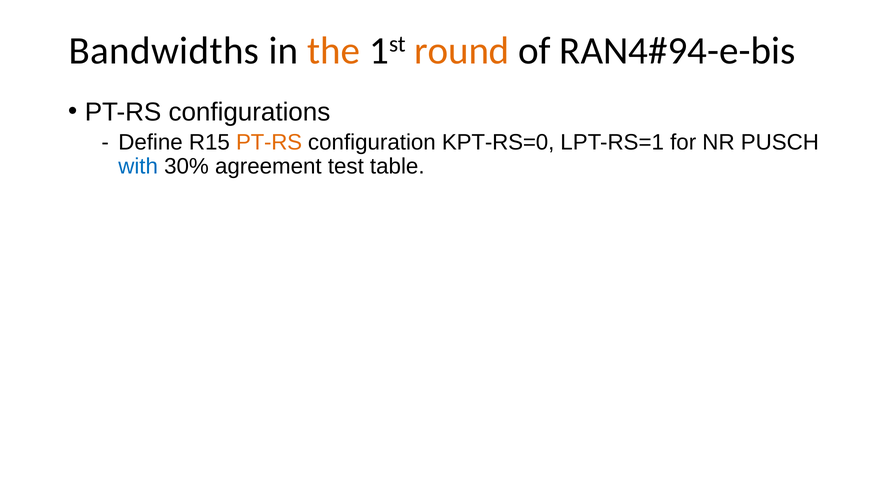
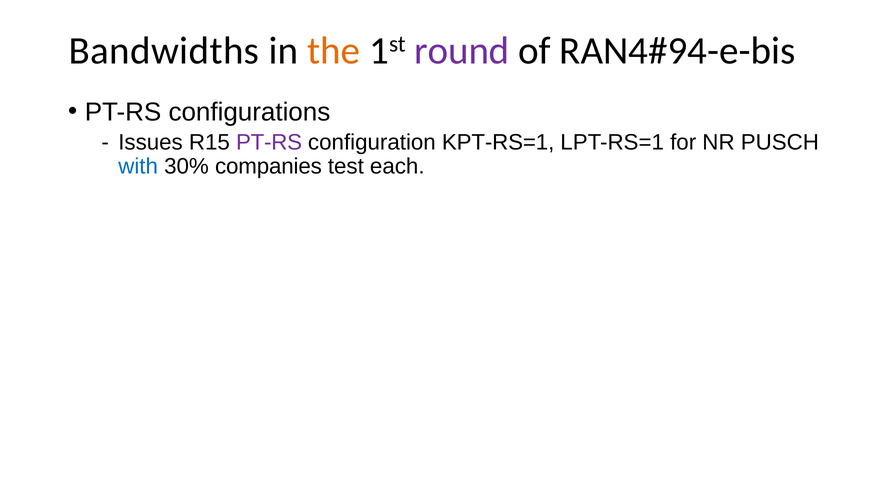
round colour: orange -> purple (462, 51)
Define: Define -> Issues (151, 143)
PT-RS colour: orange -> purple (269, 143)
KPT-RS=0: KPT-RS=0 -> KPT-RS=1 (498, 143)
agreement: agreement -> companies (268, 167)
table: table -> each (397, 167)
